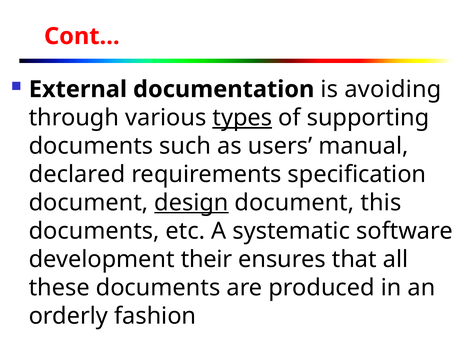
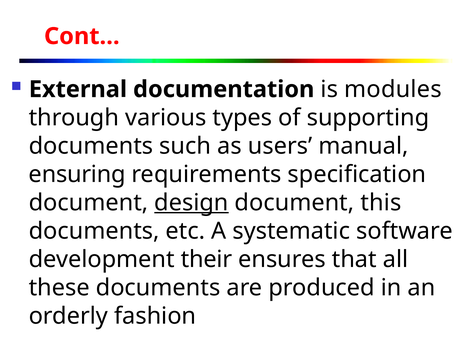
avoiding: avoiding -> modules (393, 89)
types underline: present -> none (242, 118)
declared: declared -> ensuring (77, 174)
